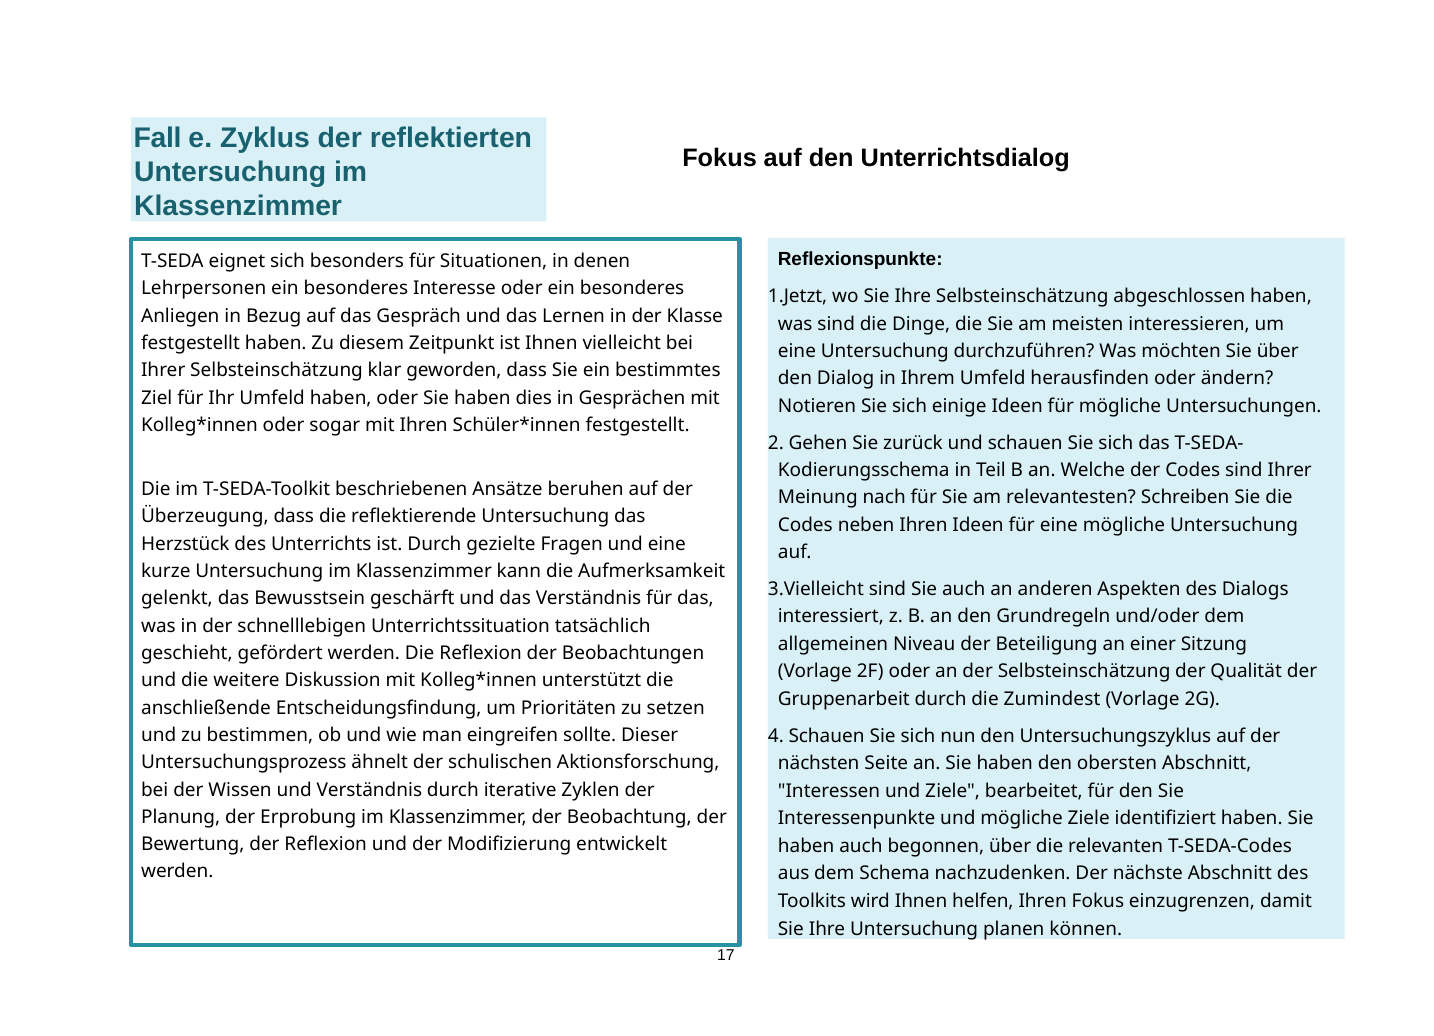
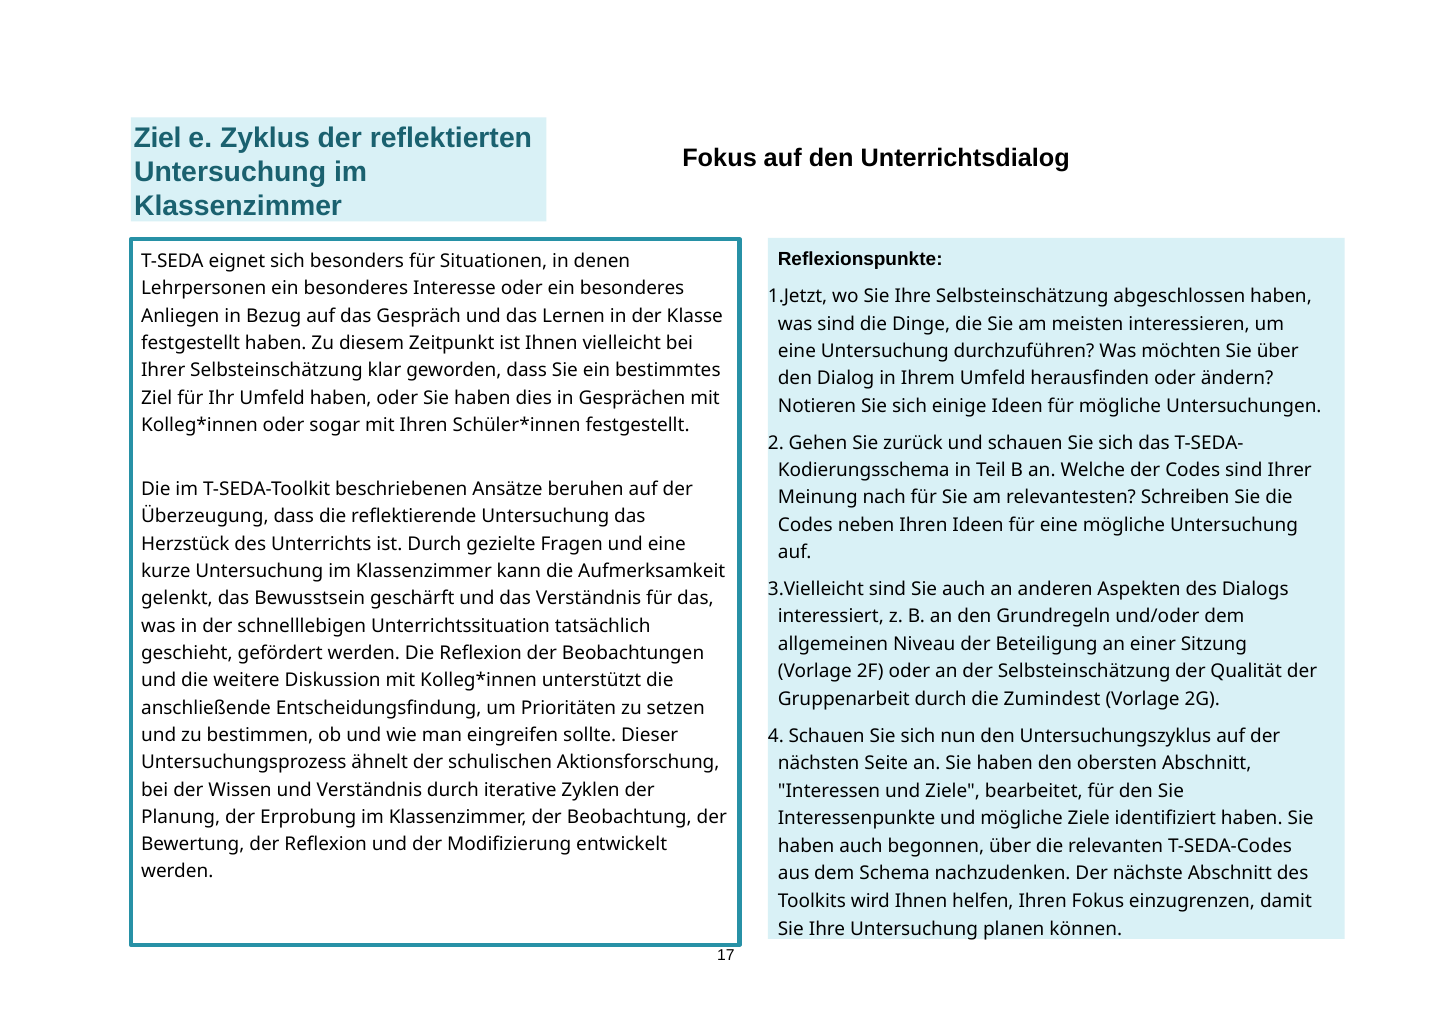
Fall: Fall -> Ziel (157, 138)
